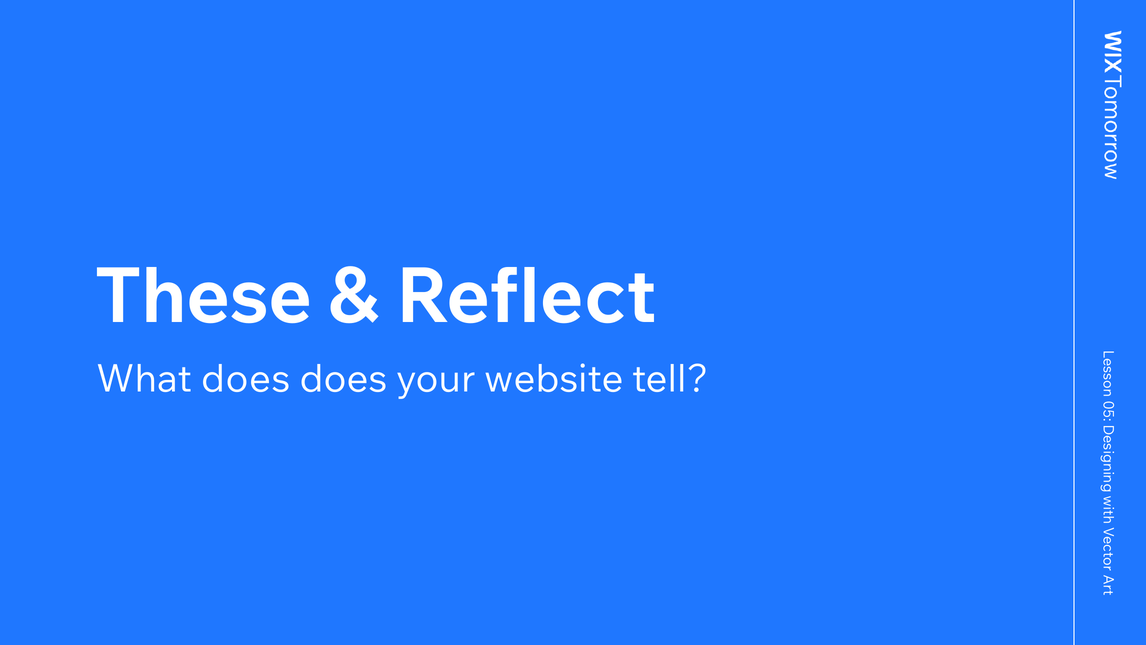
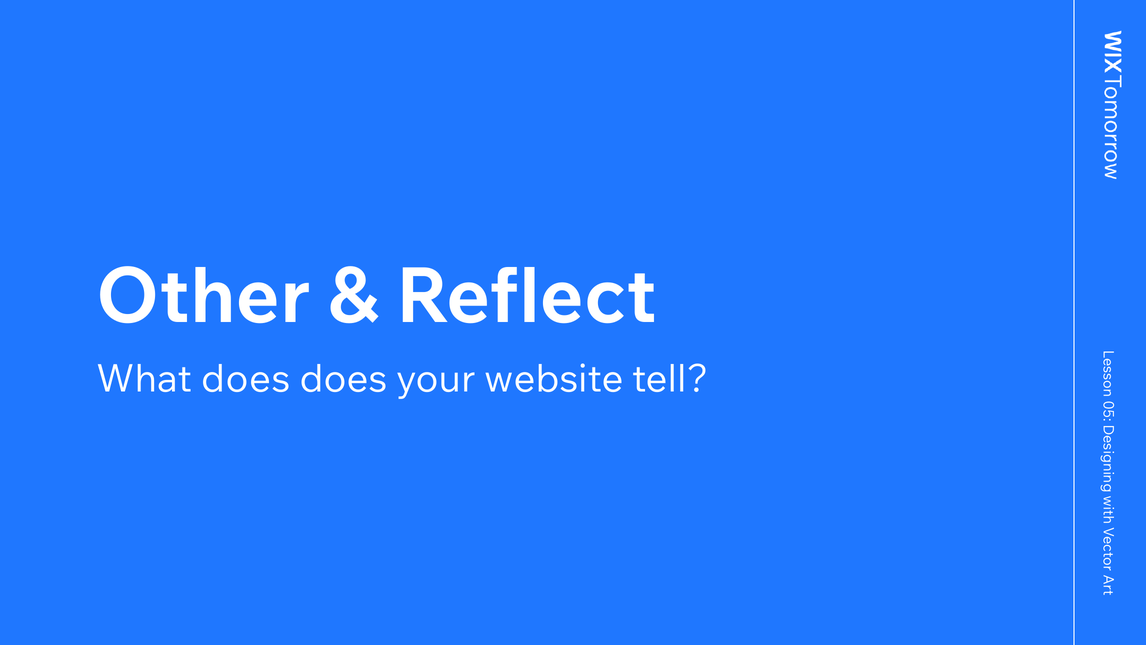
These: These -> Other (203, 297)
